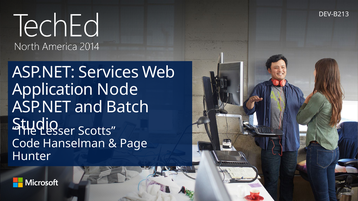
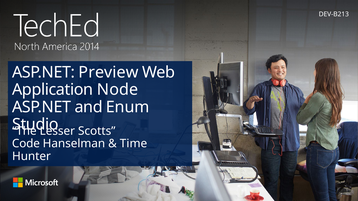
Services: Services -> Preview (108, 72)
Batch: Batch -> Enum (128, 107)
Page: Page -> Time (134, 144)
